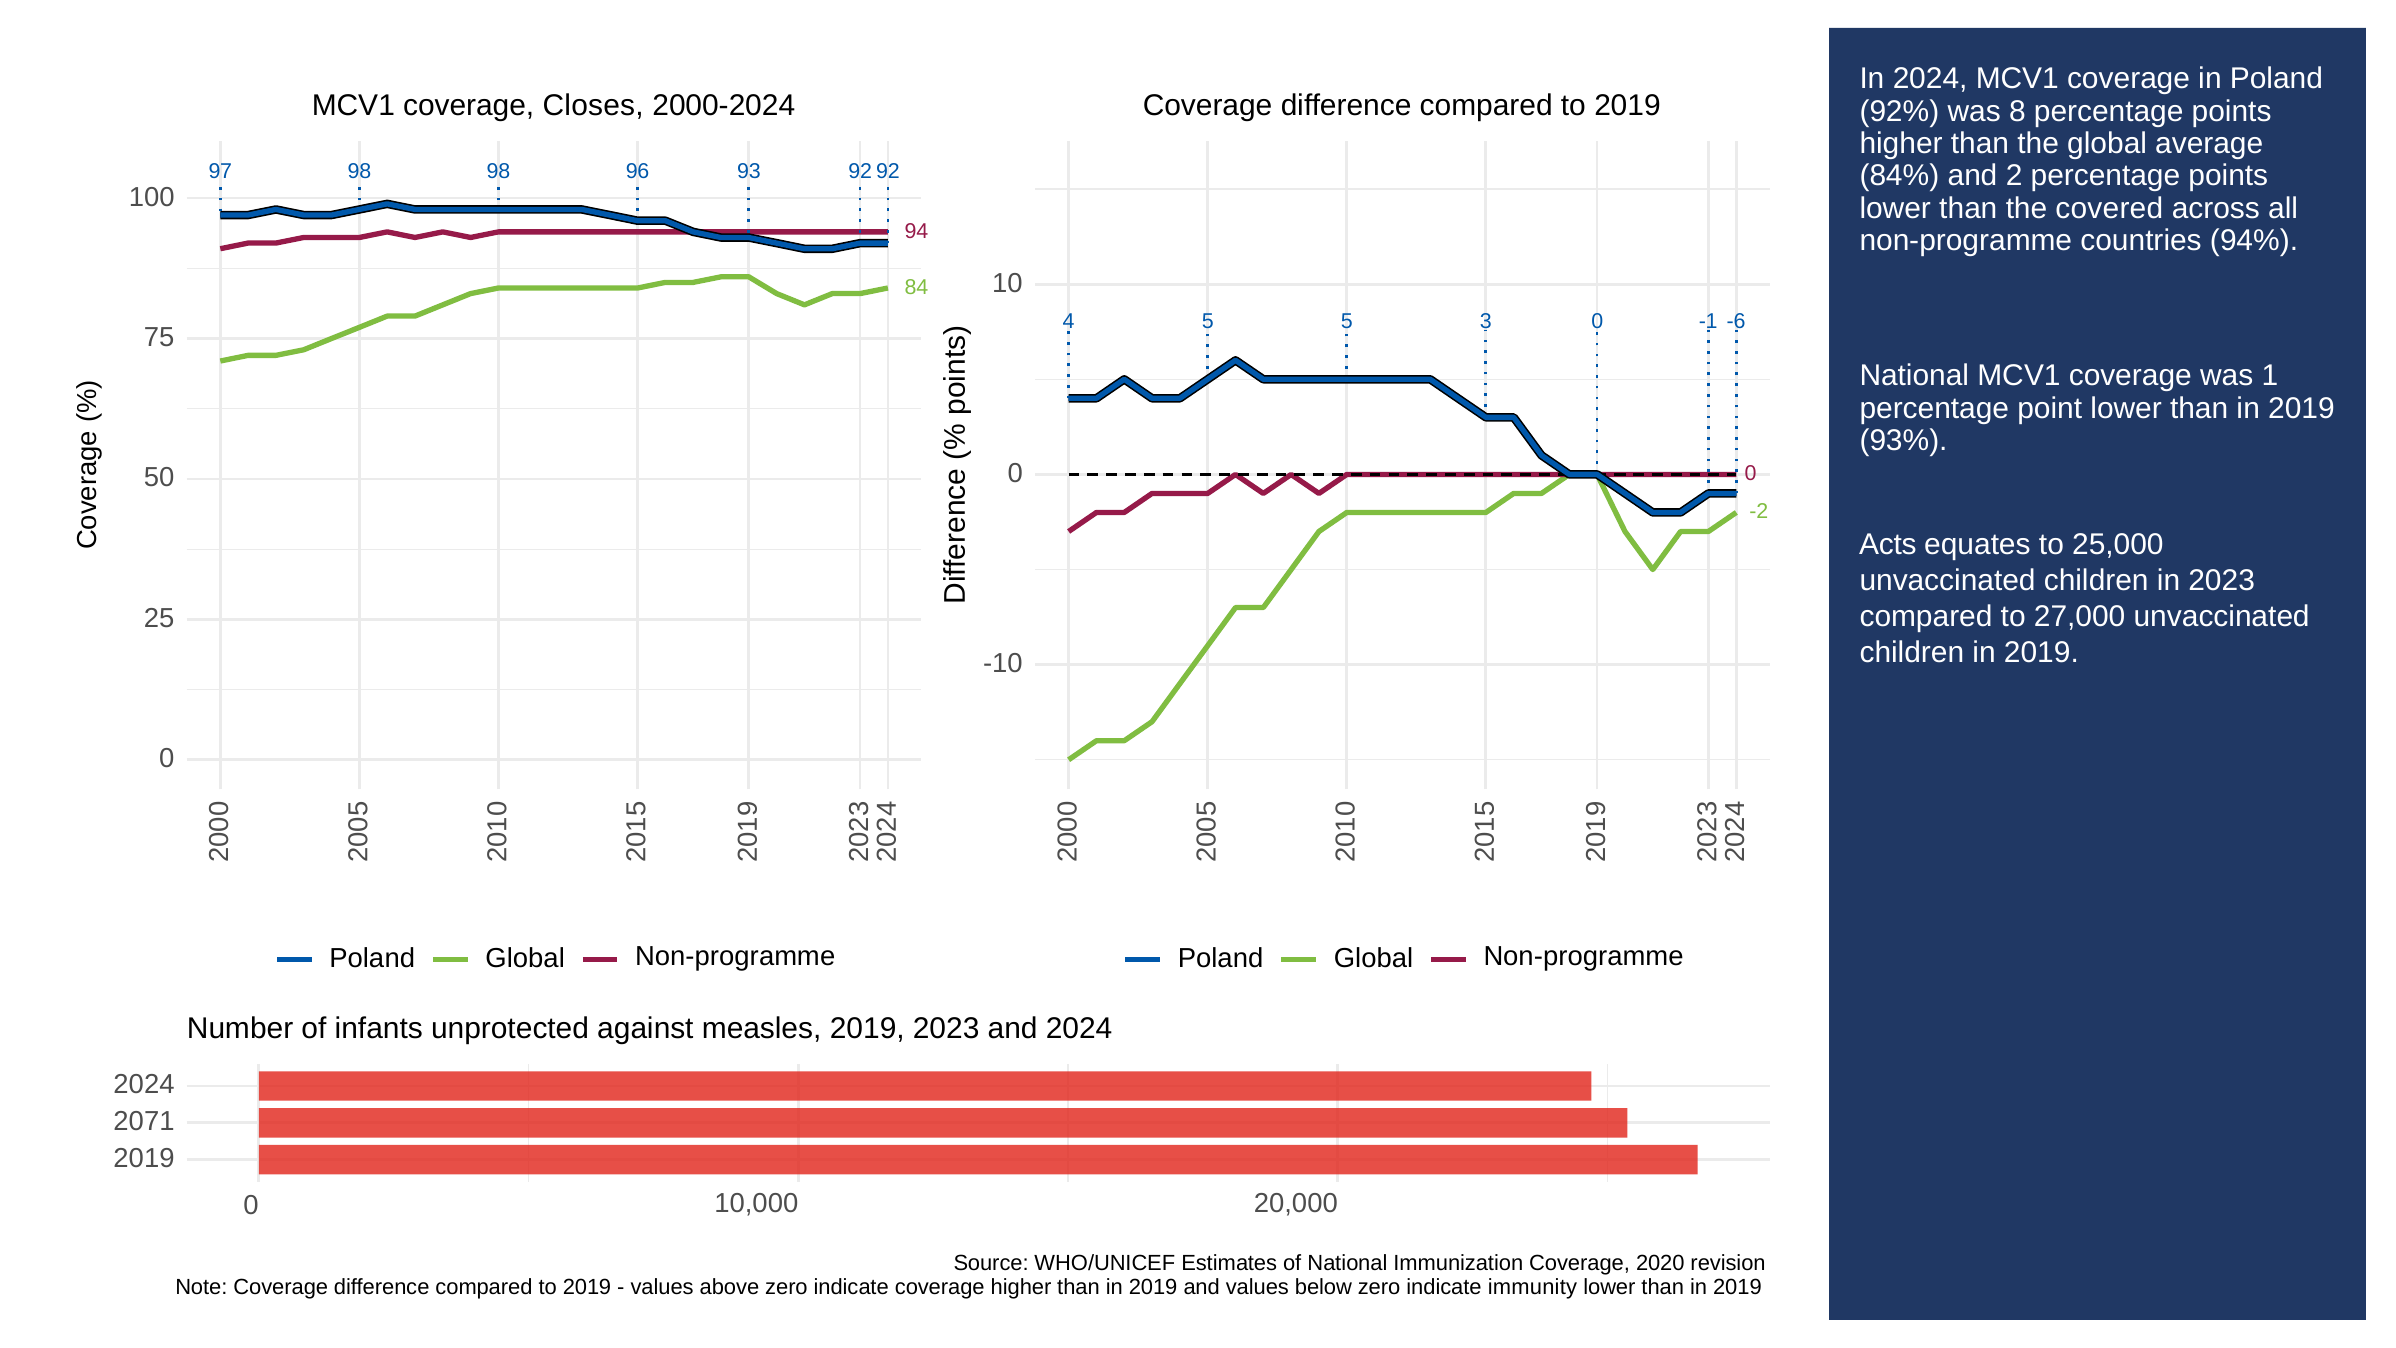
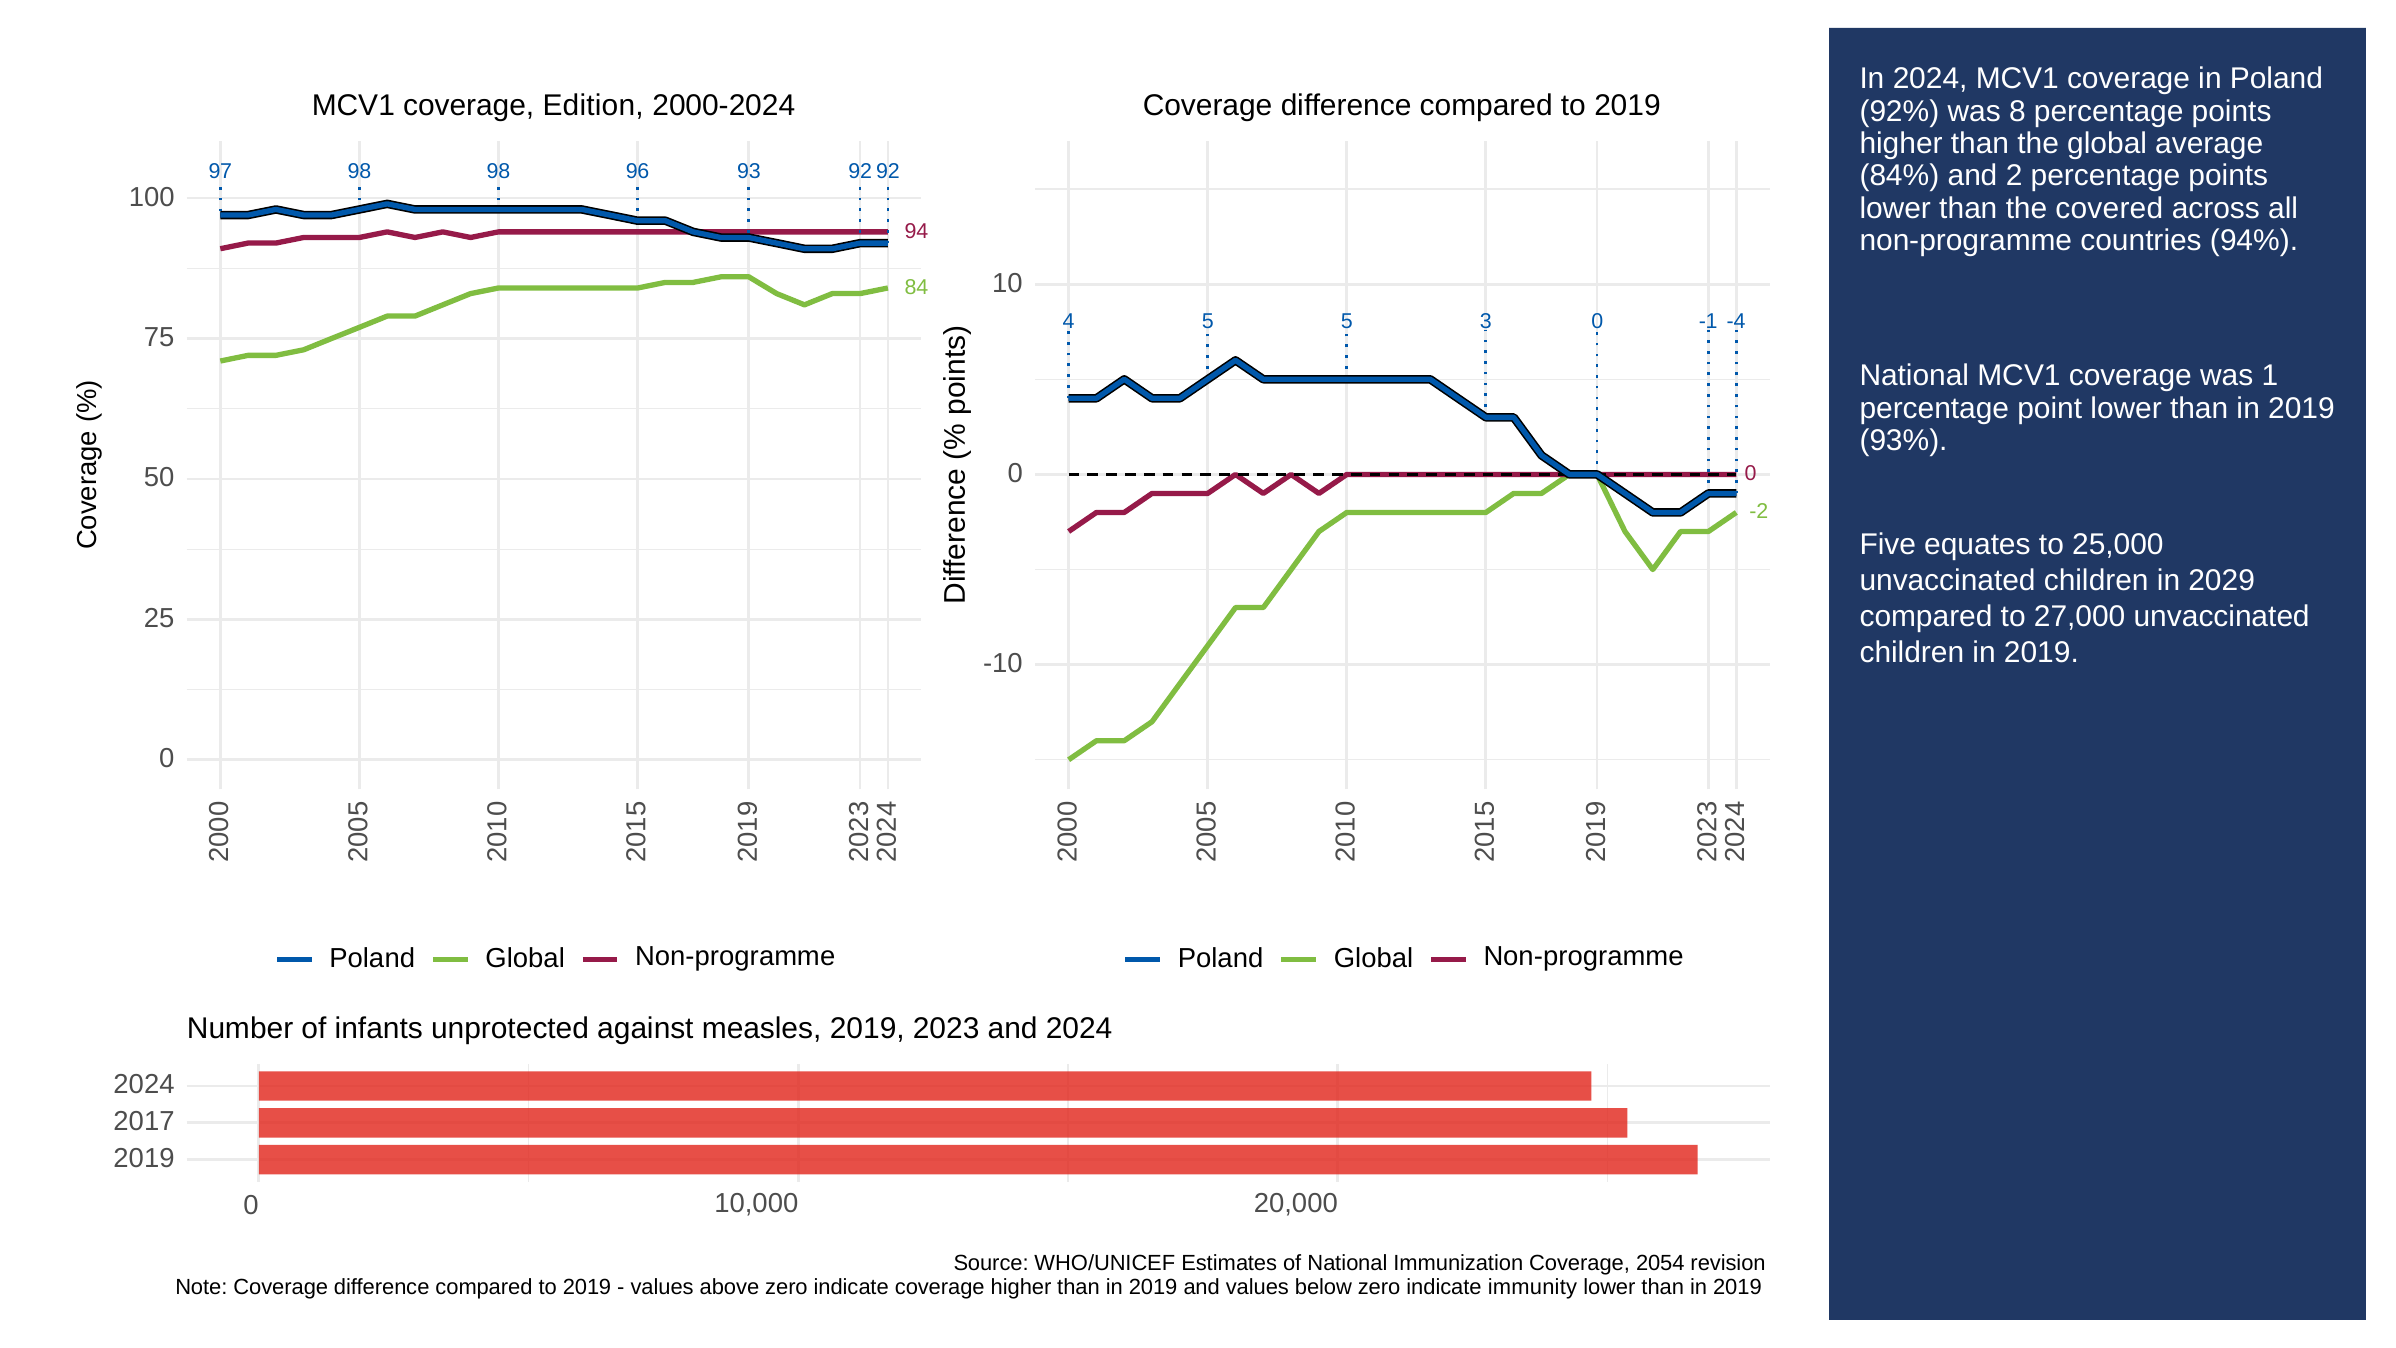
Closes: Closes -> Edition (593, 106)
-6: -6 -> -4 (1736, 321)
Acts: Acts -> Five (1888, 545)
in 2023: 2023 -> 2029 (2222, 581)
2071: 2071 -> 2017 (144, 1122)
2020: 2020 -> 2054 (1660, 1263)
